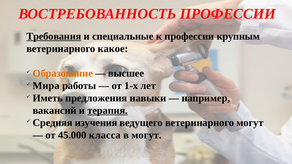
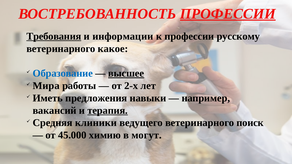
ПРОФЕССИИ underline: none -> present (228, 14)
специальные: специальные -> информации (123, 36)
крупным: крупным -> русскому (238, 36)
Образование colour: orange -> blue (63, 73)
высшее underline: none -> present (126, 73)
1-х: 1-х -> 2-х (131, 86)
изучения: изучения -> клиники (96, 123)
ветеринарного могут: могут -> поиск (250, 123)
класса: класса -> химию (105, 135)
